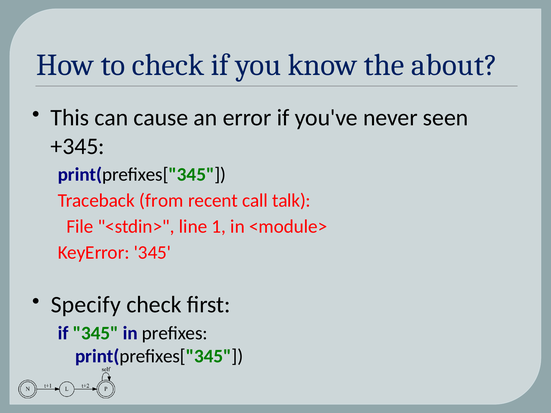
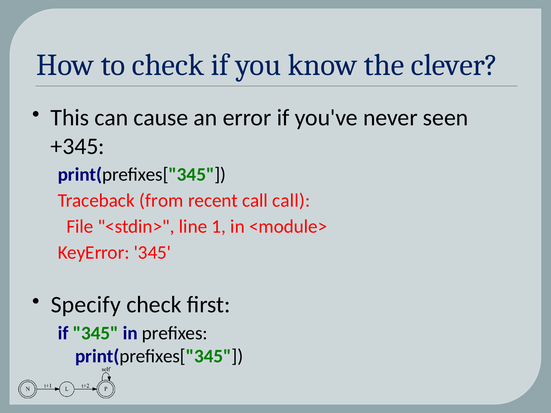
about: about -> clever (454, 65)
call talk: talk -> call (291, 201)
